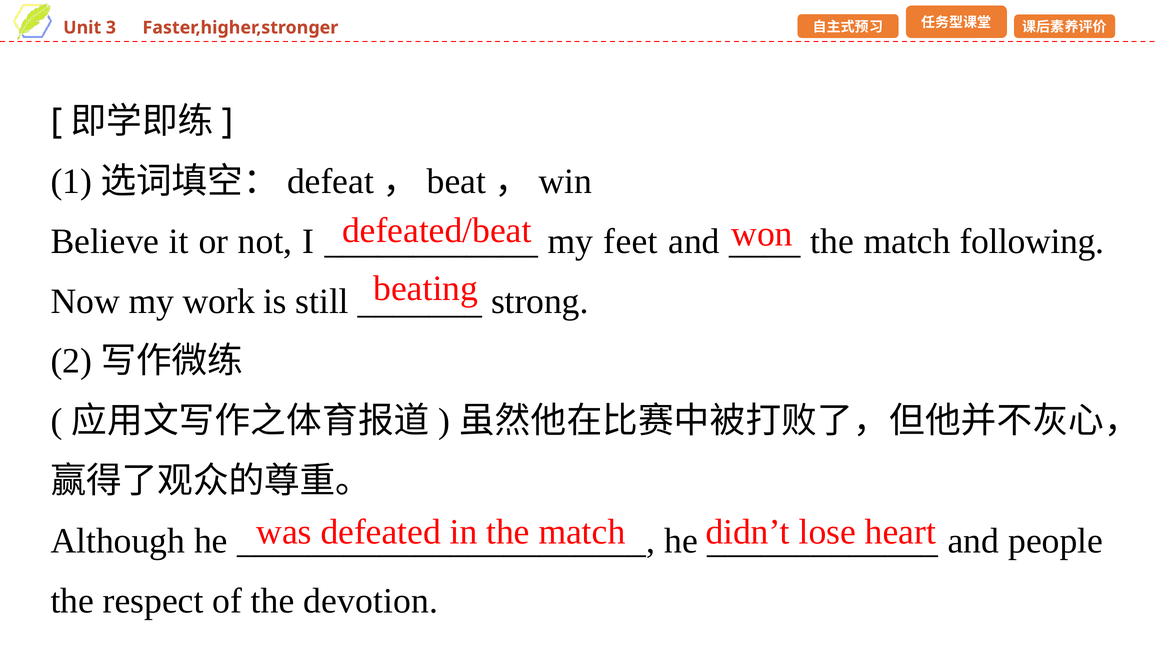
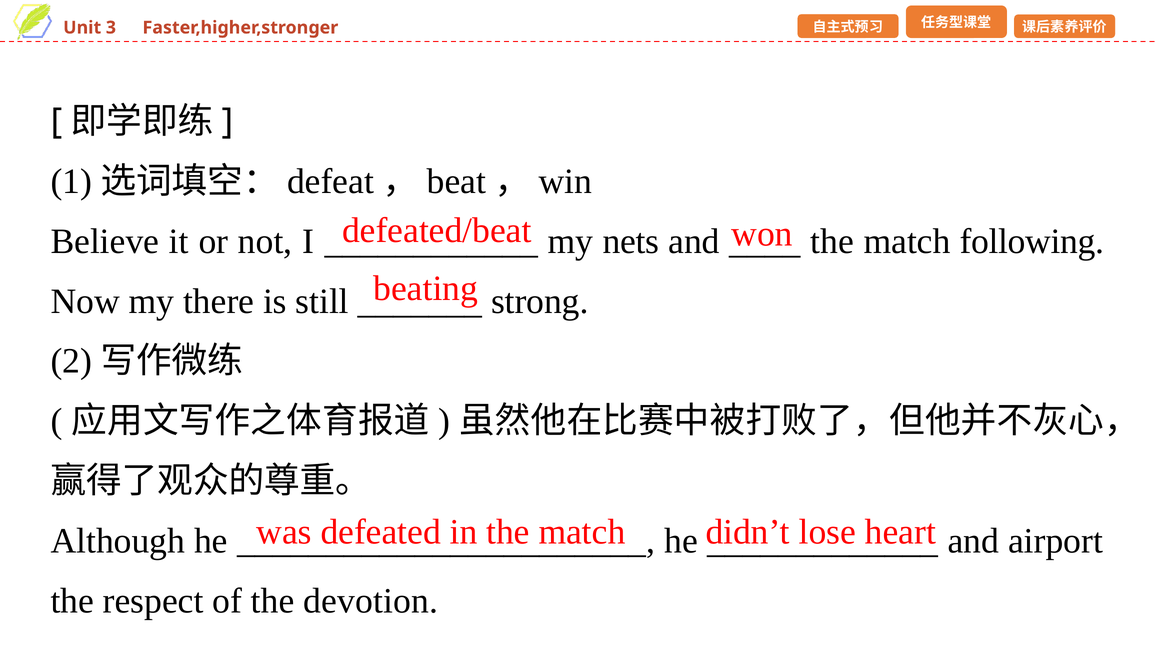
feet: feet -> nets (631, 241)
work: work -> there (219, 301)
people: people -> airport (1056, 541)
